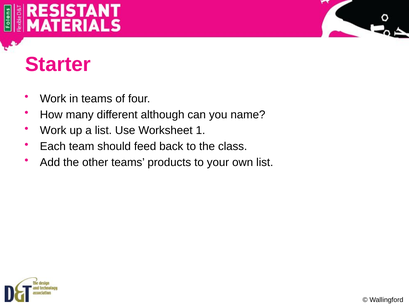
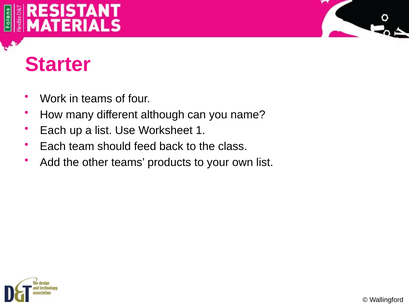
Work: Work -> Each (53, 130)
